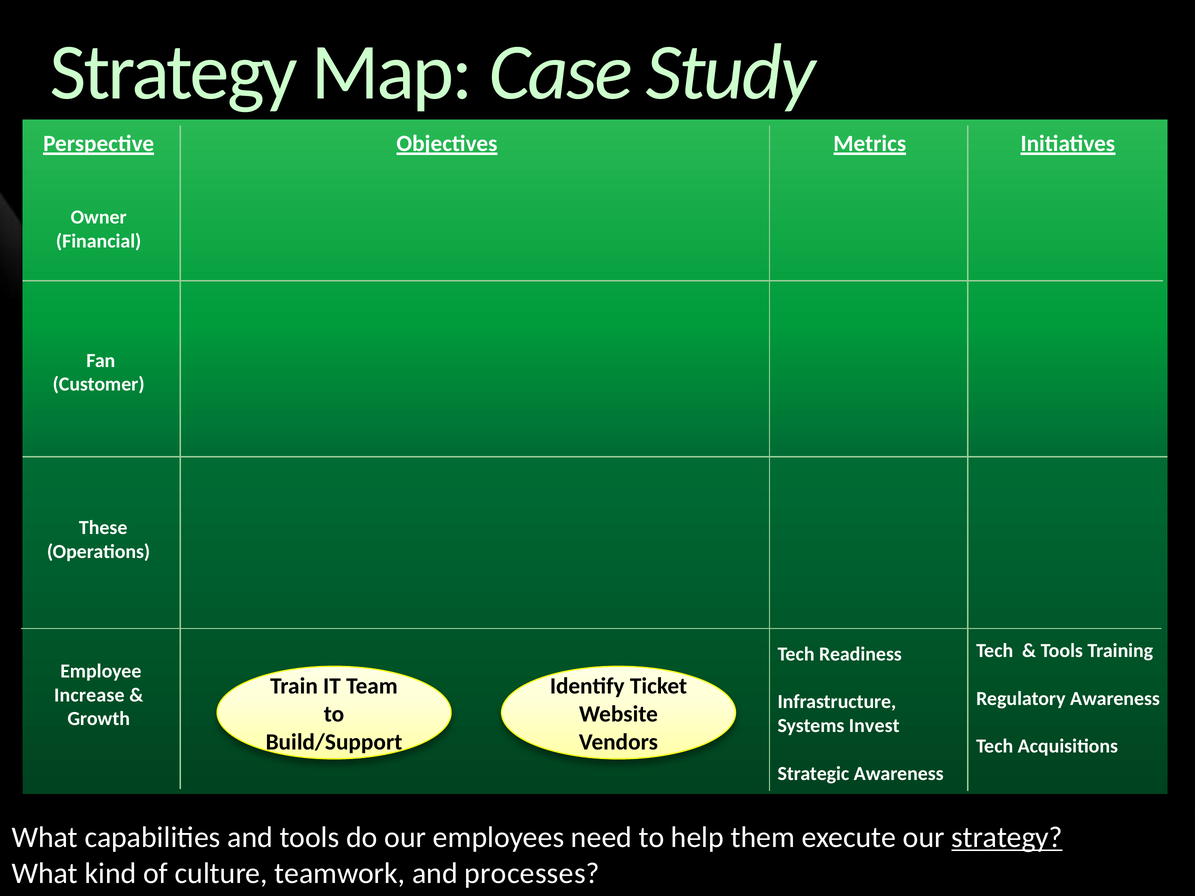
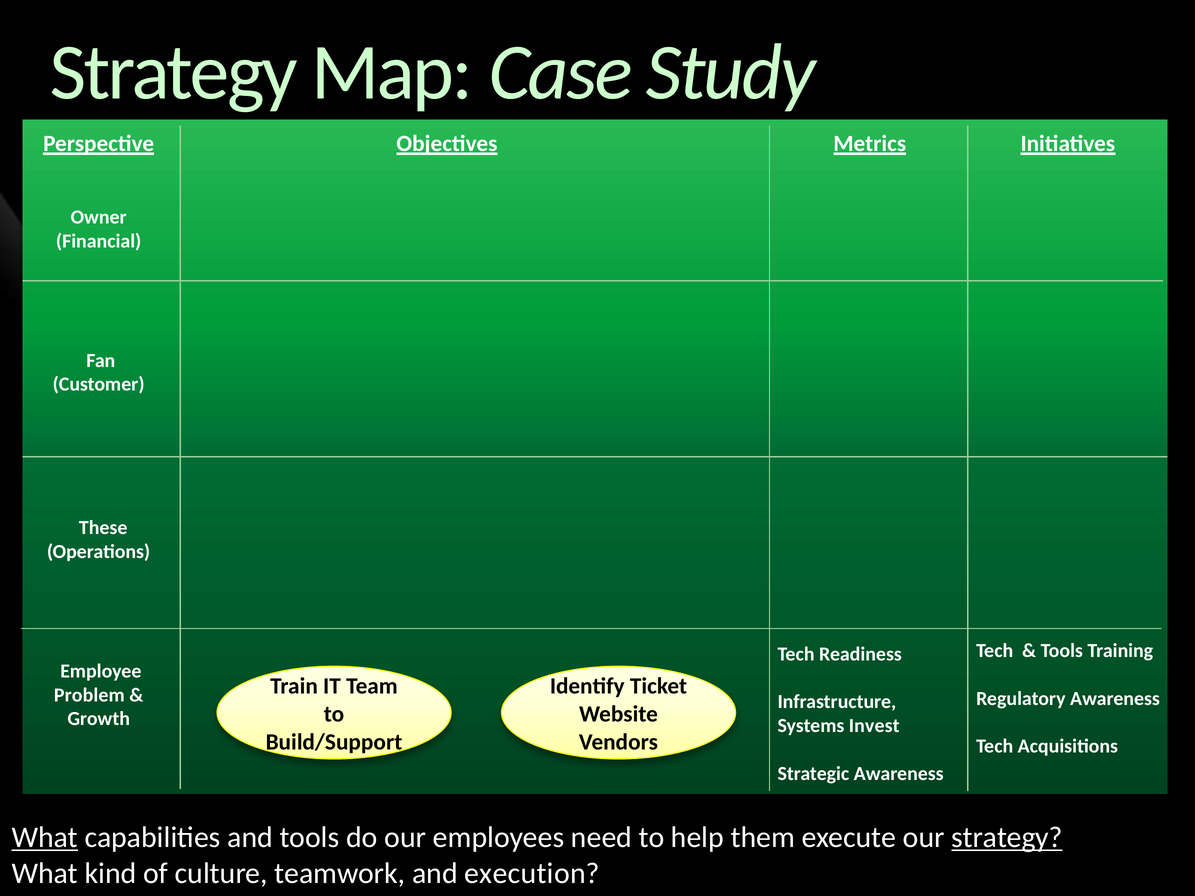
Increase: Increase -> Problem (89, 695)
What underline: none -> present (45, 838)
processes: processes -> execution (532, 874)
